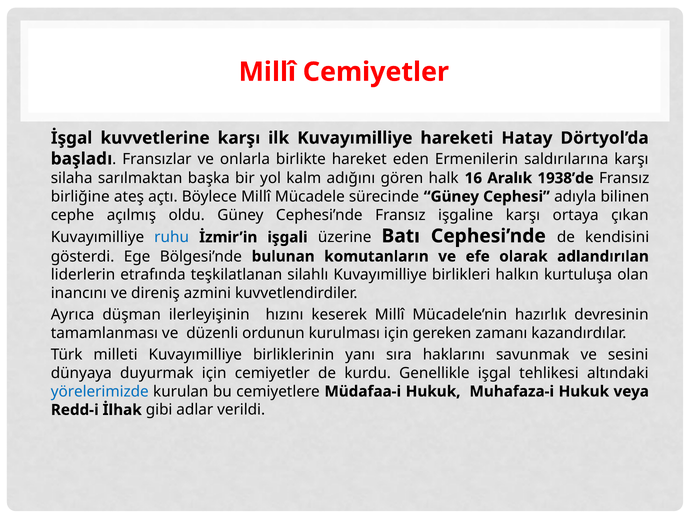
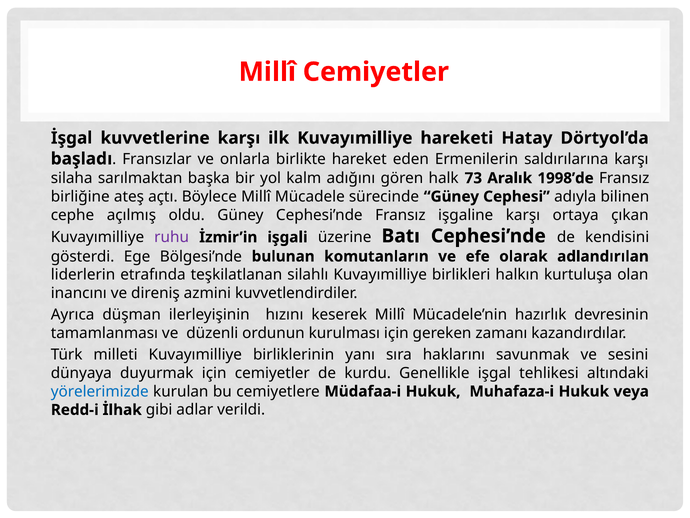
16: 16 -> 73 (473, 178)
1938’de: 1938’de -> 1998’de (566, 178)
ruhu colour: blue -> purple (172, 237)
